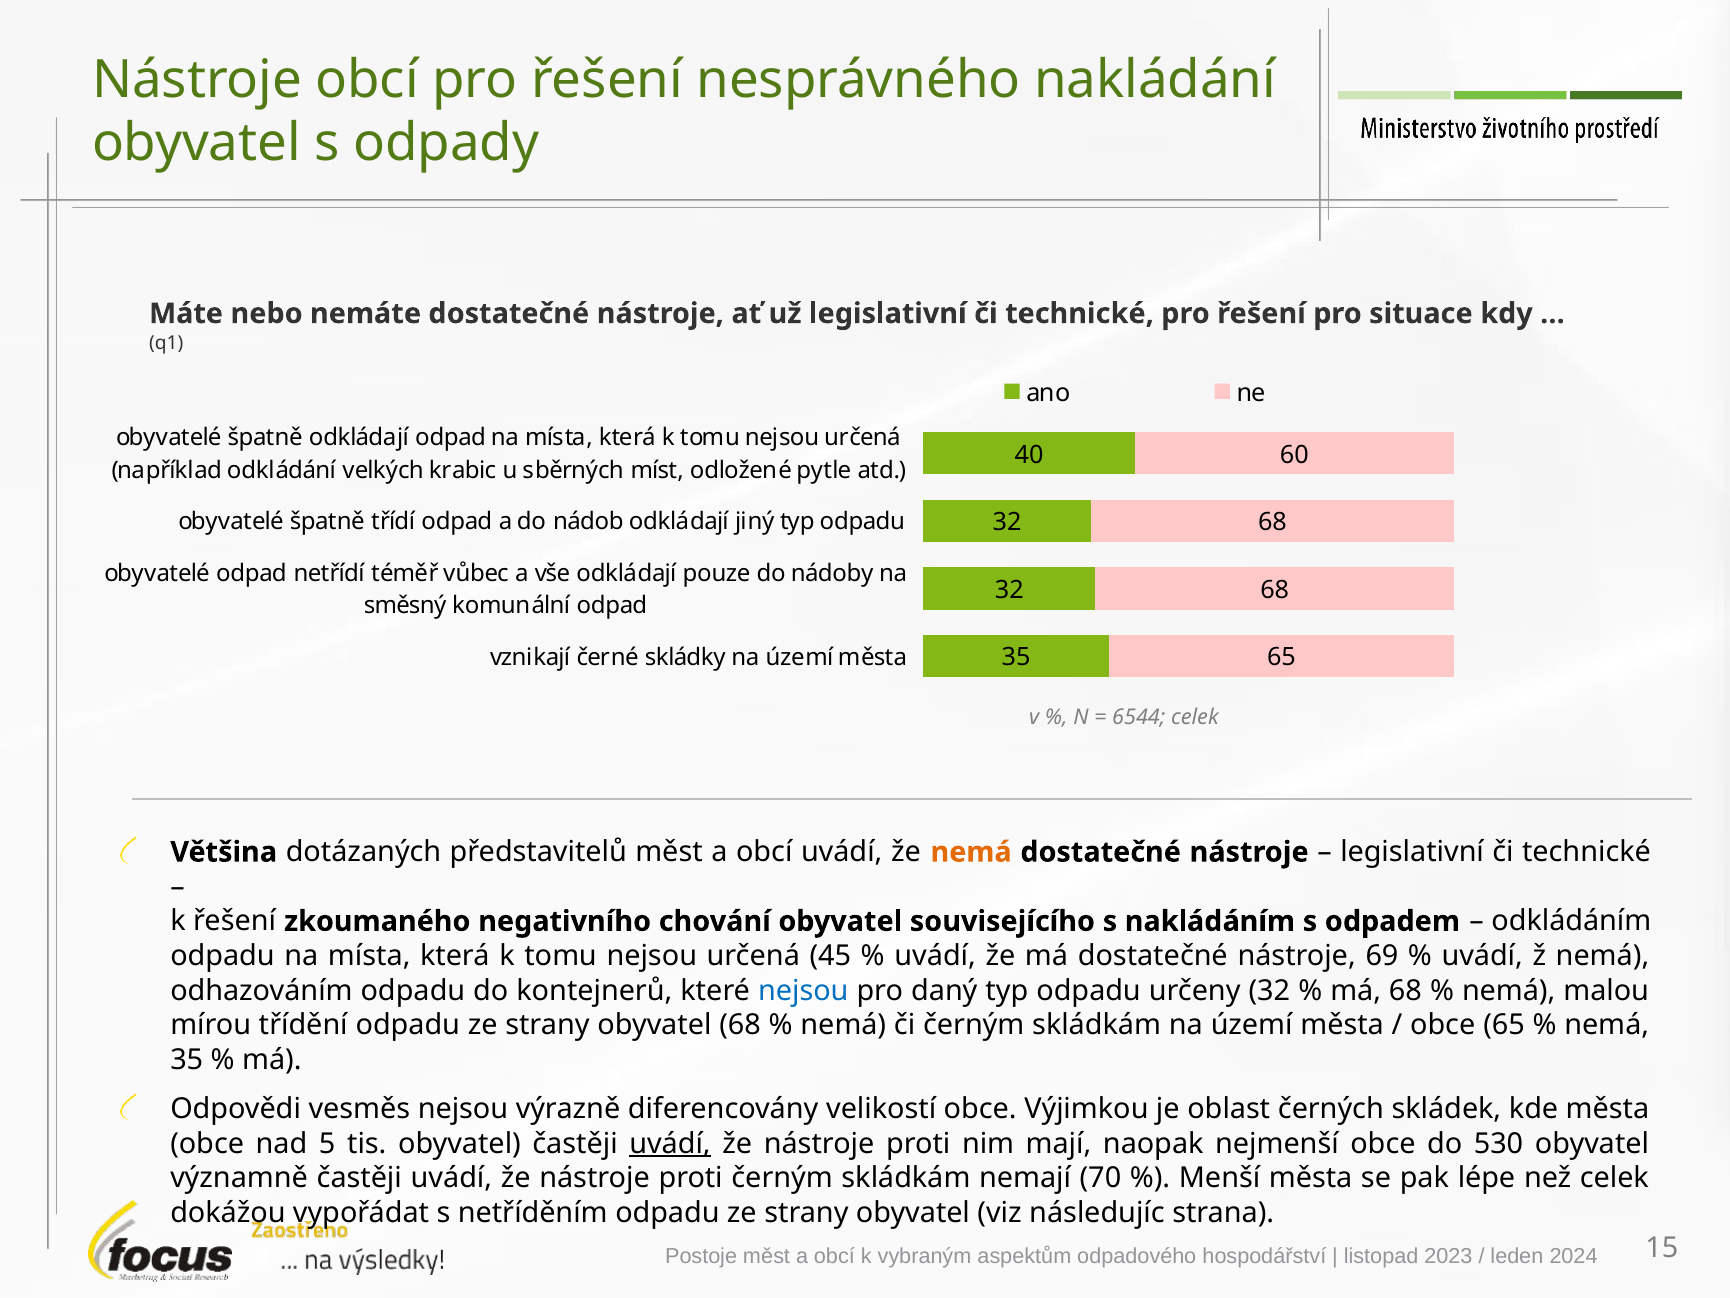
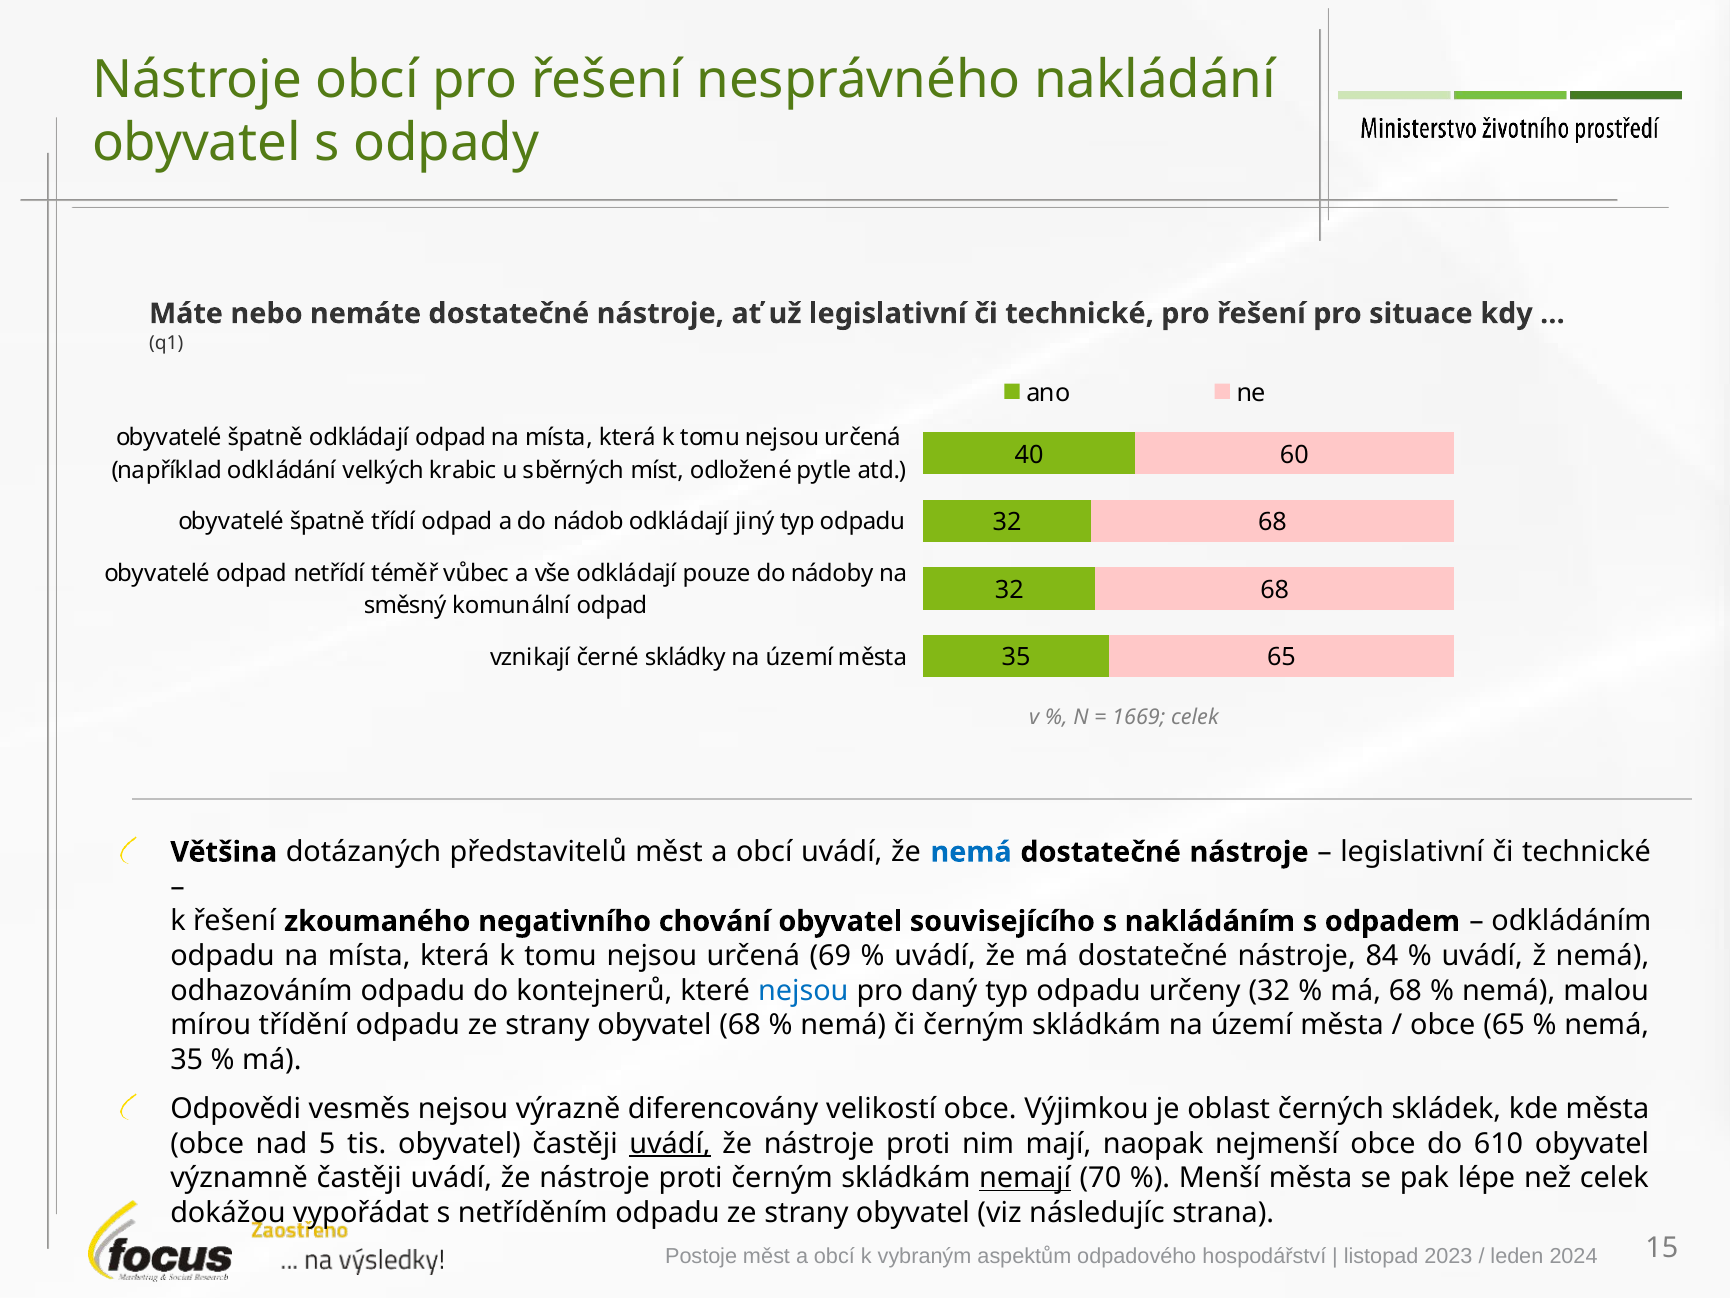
6544: 6544 -> 1669 (1139, 717)
nemá colour: orange -> blue (971, 852)
45: 45 -> 69 (830, 956)
69: 69 -> 84 (1382, 956)
530: 530 -> 610 (1499, 1143)
nemají underline: none -> present (1025, 1178)
